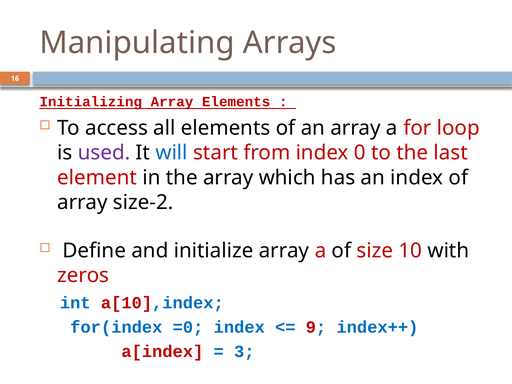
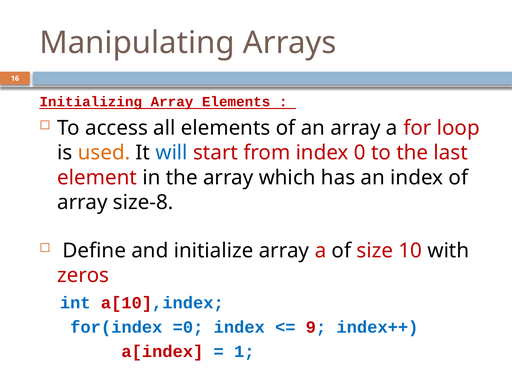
used colour: purple -> orange (104, 153)
size-2: size-2 -> size-8 (143, 202)
3: 3 -> 1 (244, 352)
